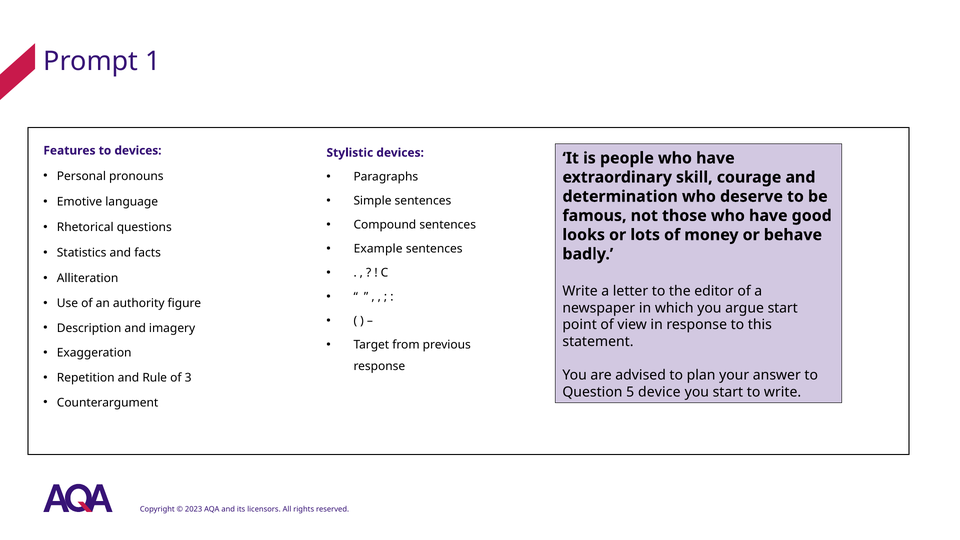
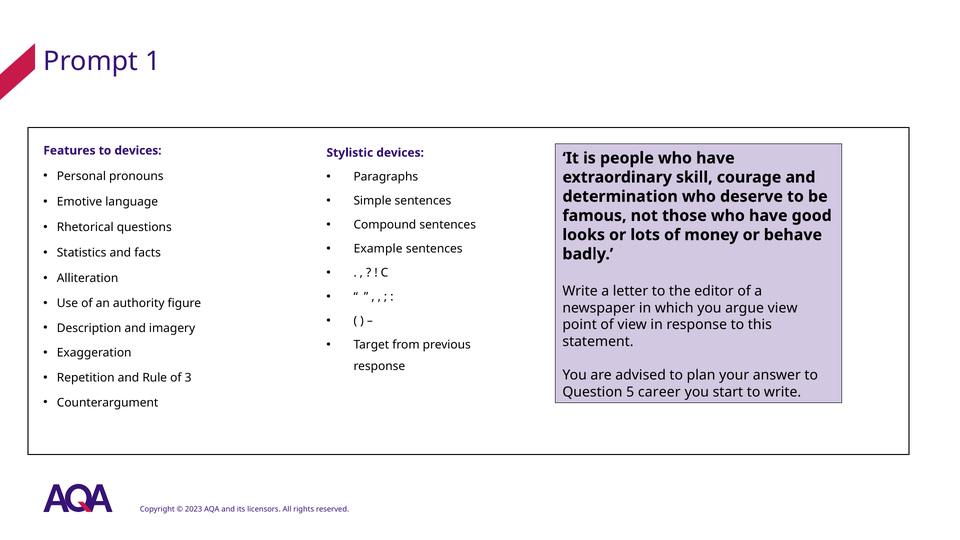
argue start: start -> view (783, 308)
device: device -> career (659, 392)
